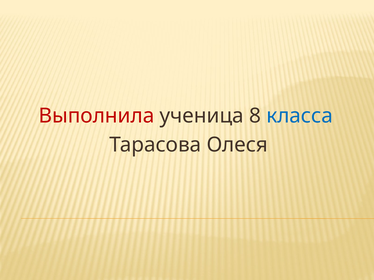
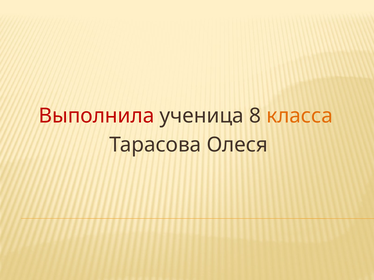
класса colour: blue -> orange (300, 116)
